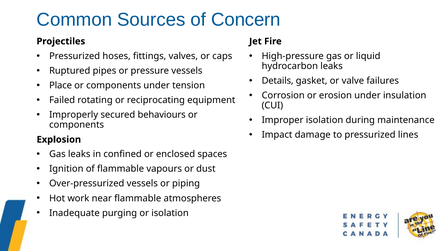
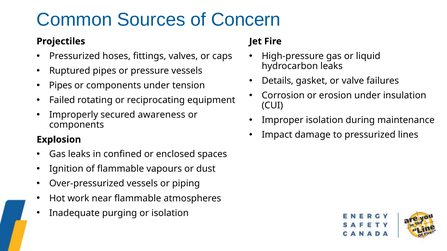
Place: Place -> Pipes (61, 86)
behaviours: behaviours -> awareness (162, 115)
